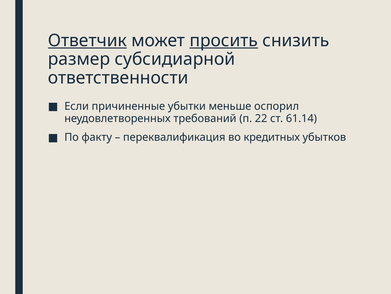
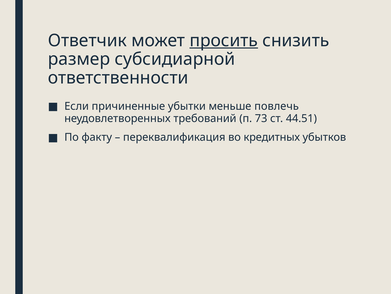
Ответчик underline: present -> none (87, 40)
оспорил: оспорил -> повлечь (277, 106)
22: 22 -> 73 (261, 118)
61.14: 61.14 -> 44.51 (301, 118)
